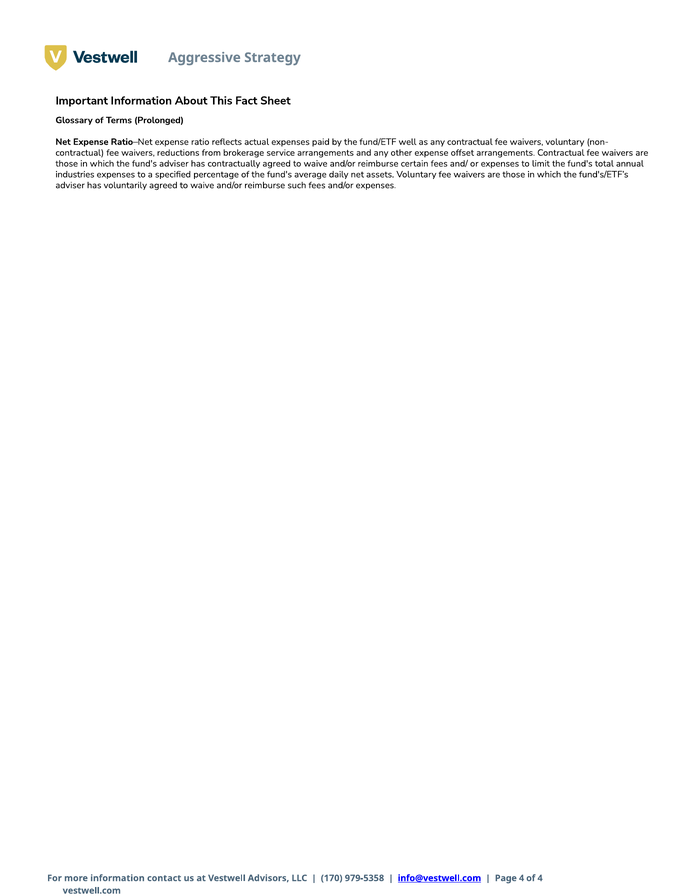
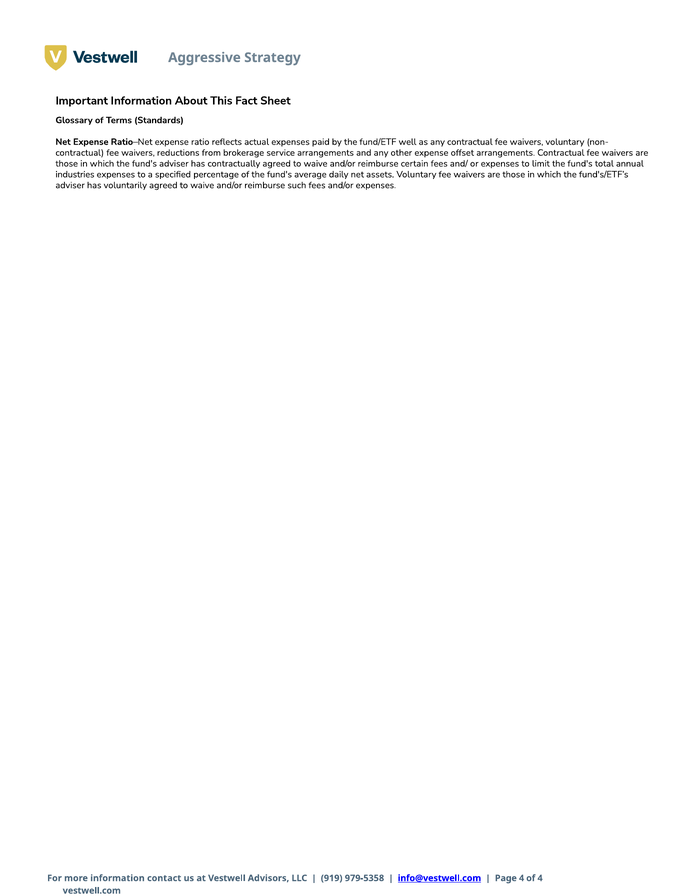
Prolonged: Prolonged -> Standards (159, 120)
170: 170 -> 919 (332, 878)
